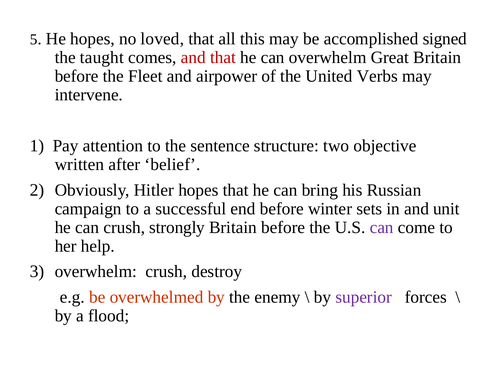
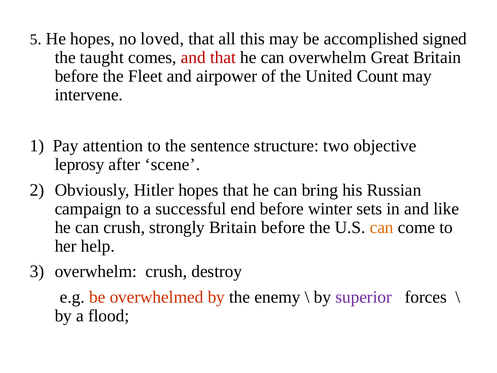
Verbs: Verbs -> Count (377, 76)
written: written -> leprosy (80, 164)
belief: belief -> scene (172, 164)
unit: unit -> like (446, 209)
can colour: purple -> orange (382, 227)
